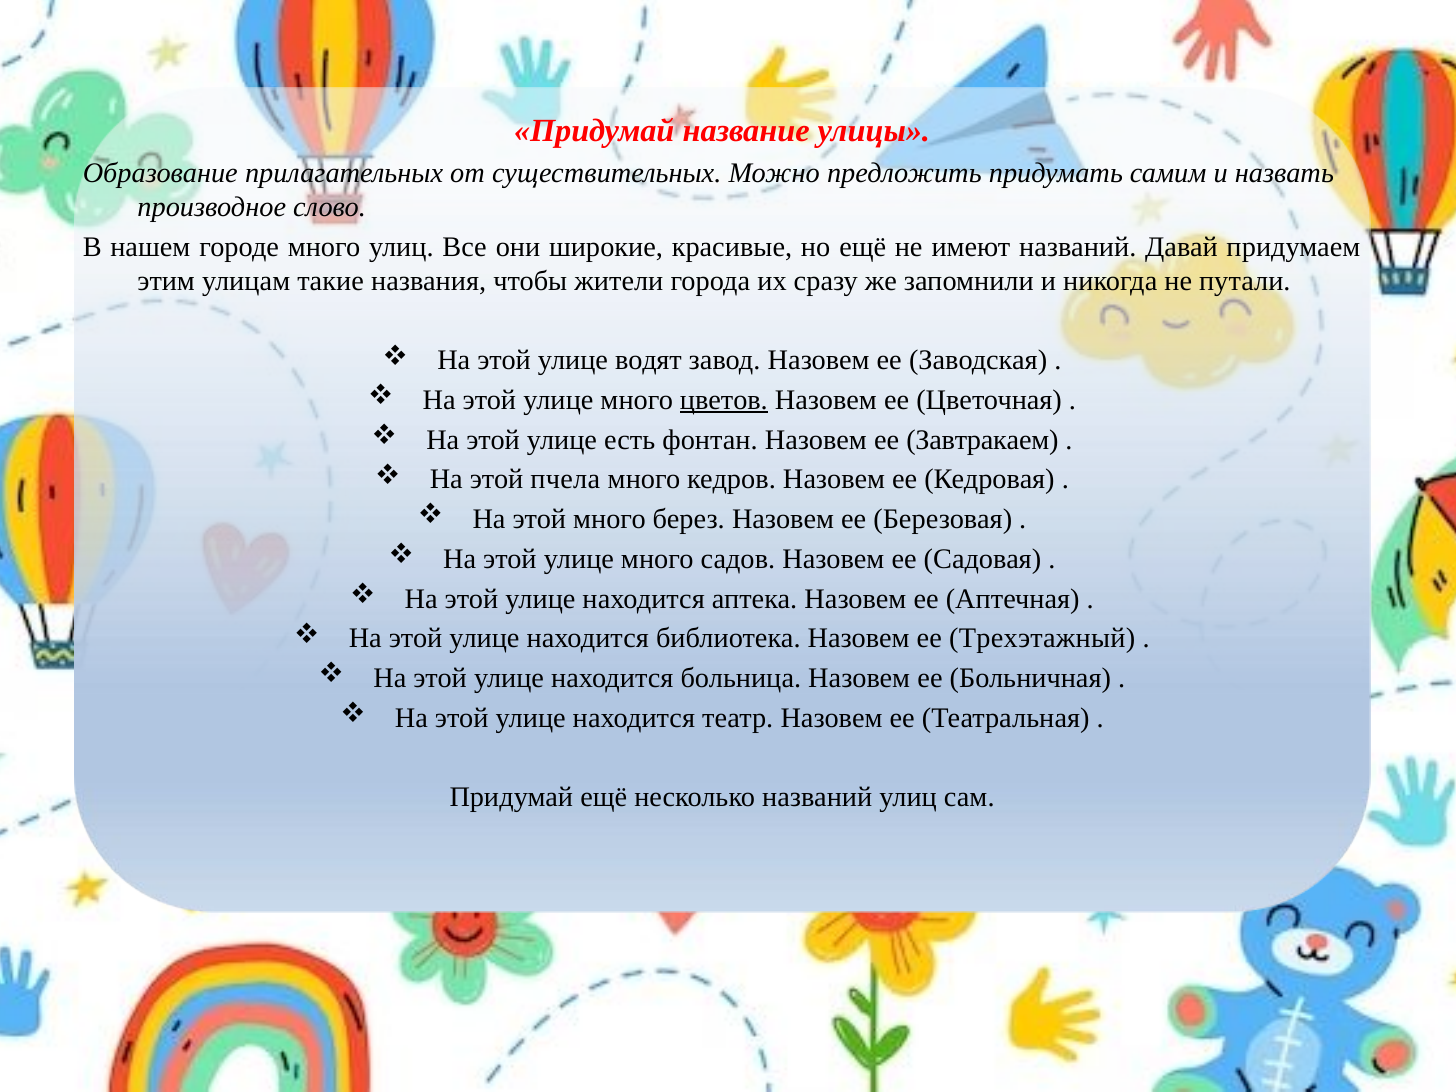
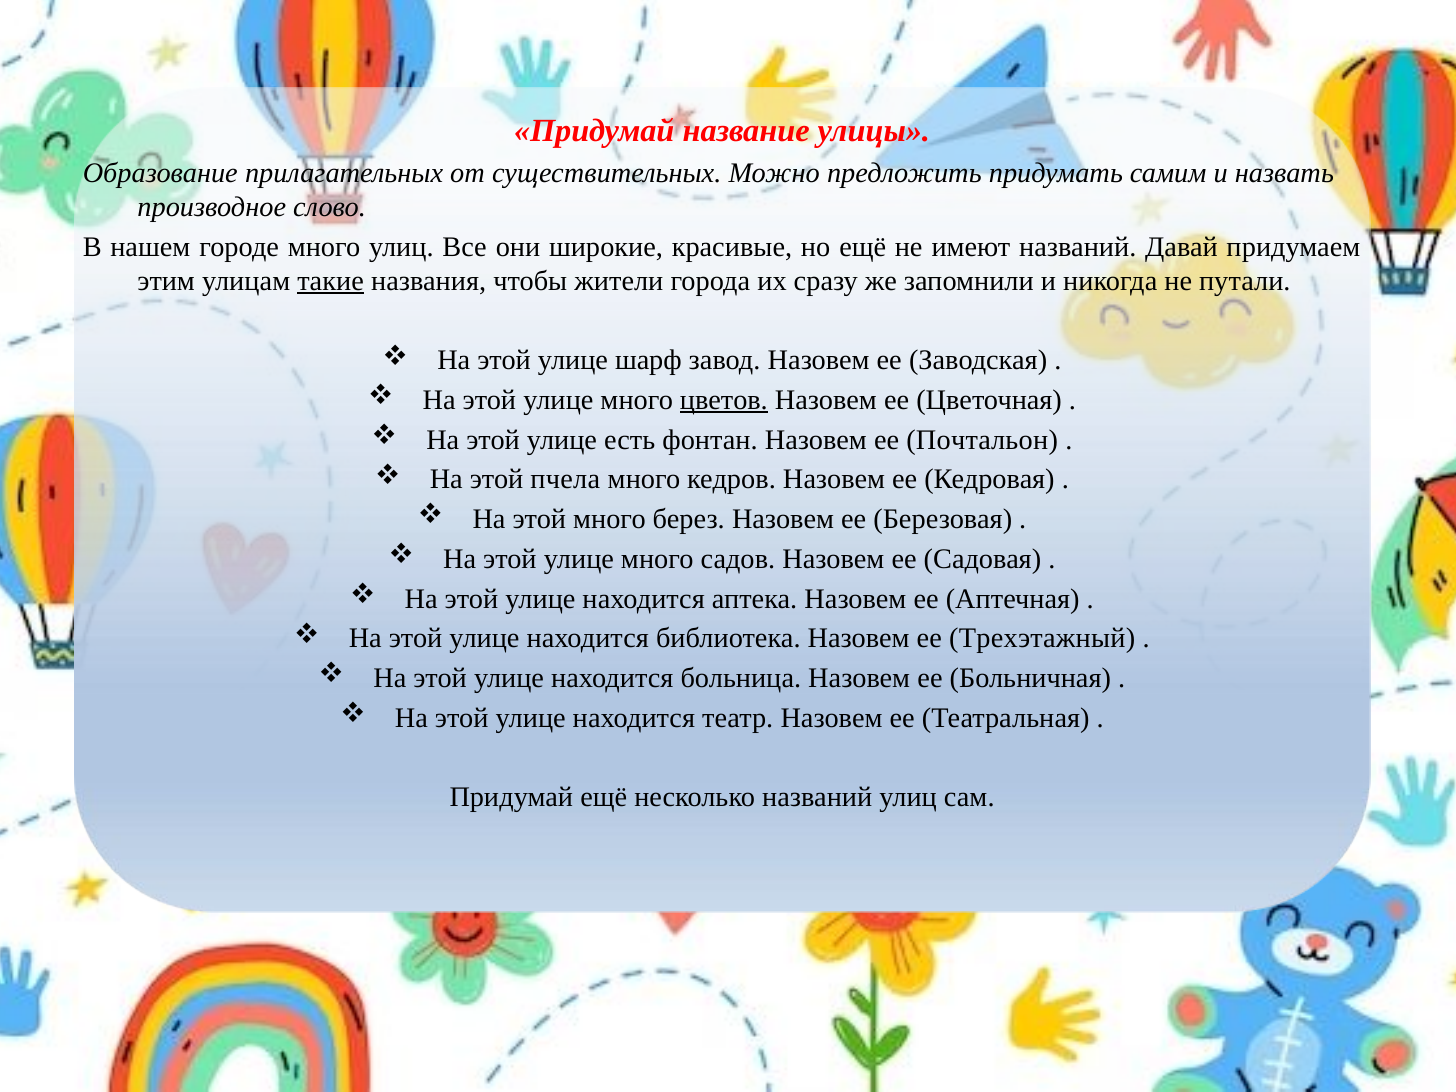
такие underline: none -> present (331, 281)
водят: водят -> шарф (648, 360)
Завтракаем: Завтракаем -> Почтальон (982, 440)
